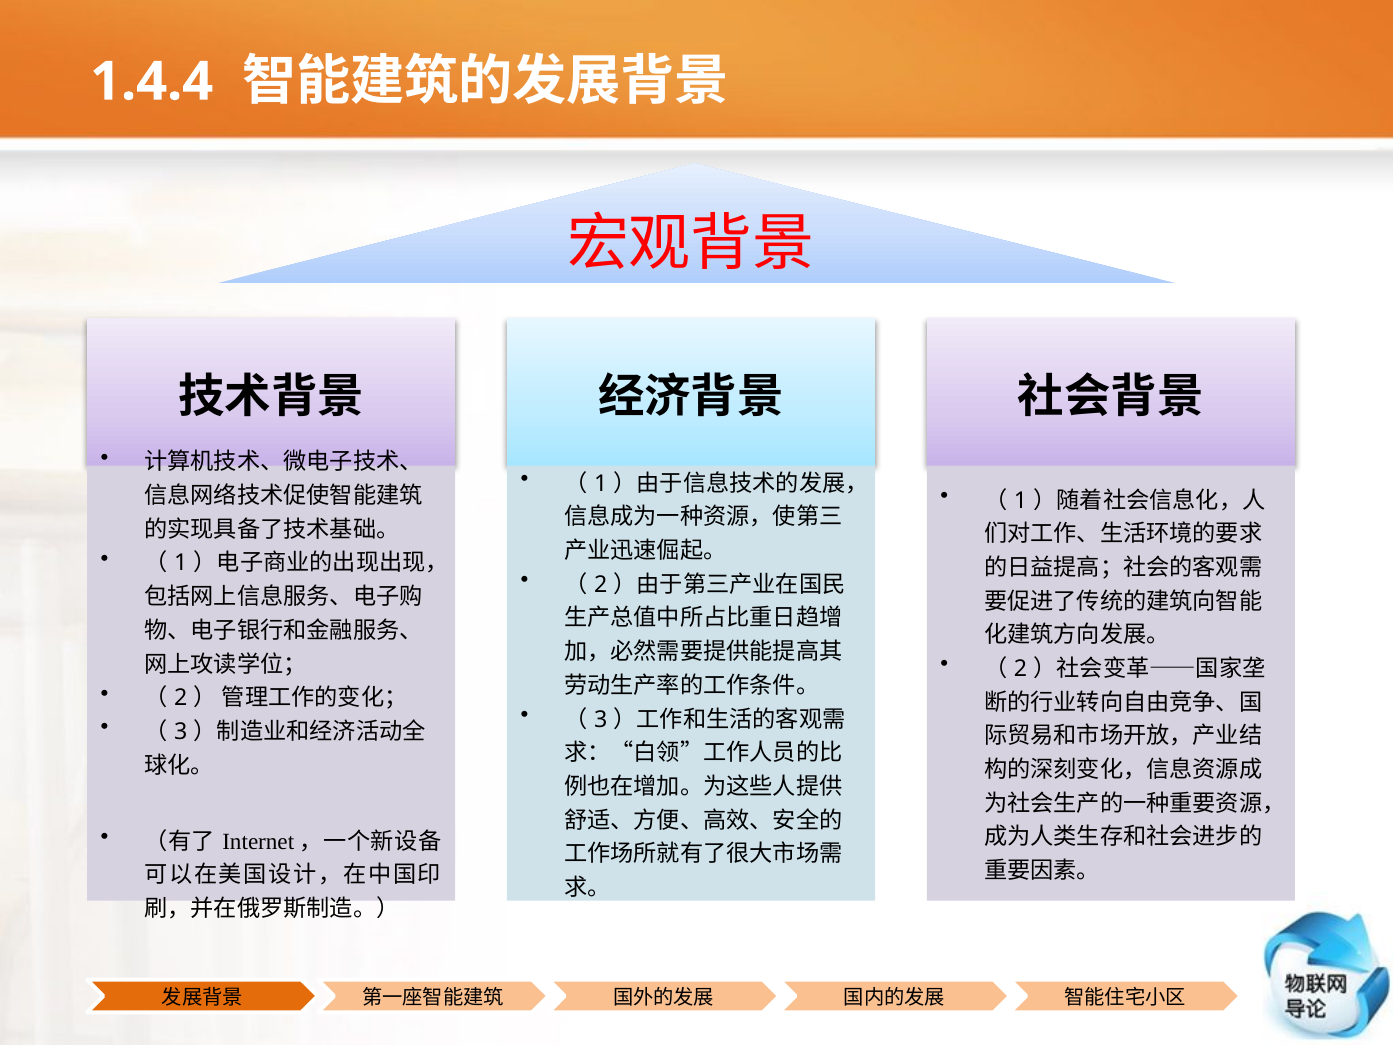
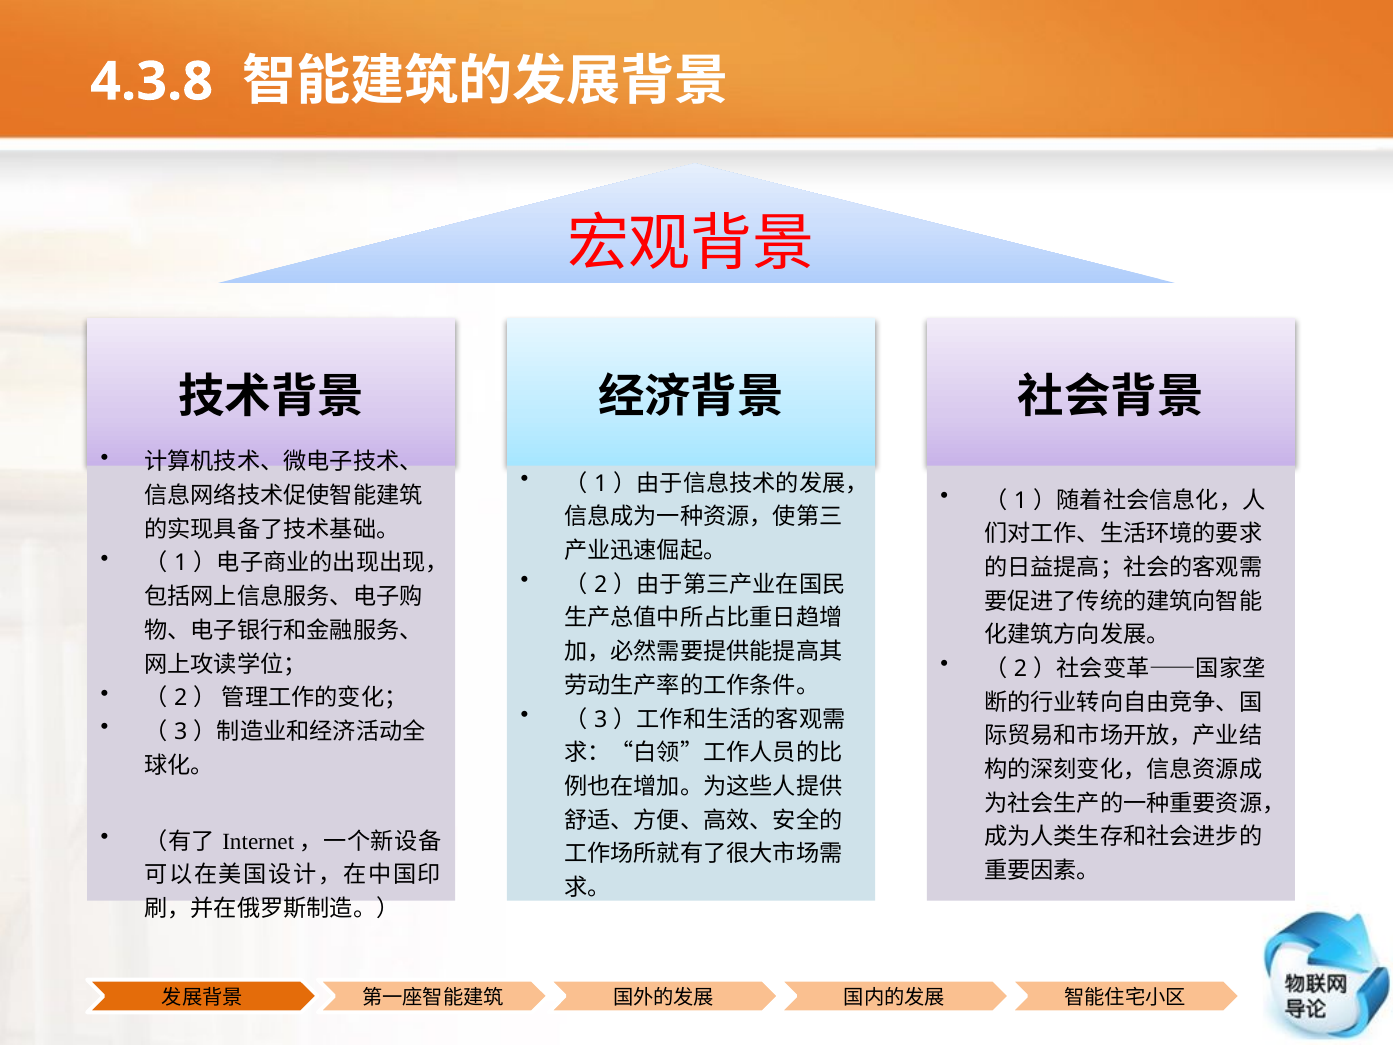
1.4.4: 1.4.4 -> 4.3.8 (152, 82)
